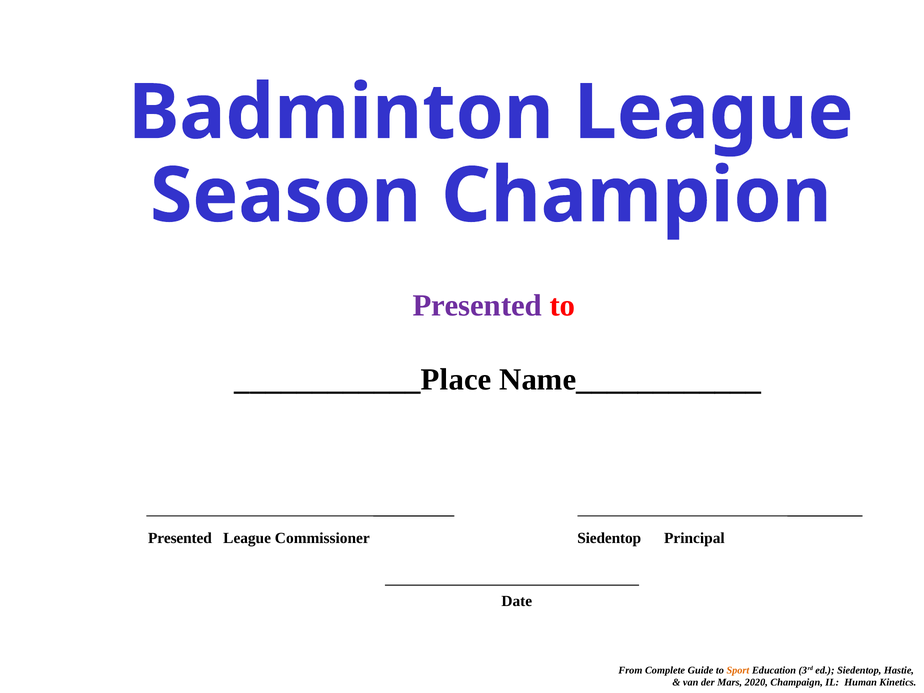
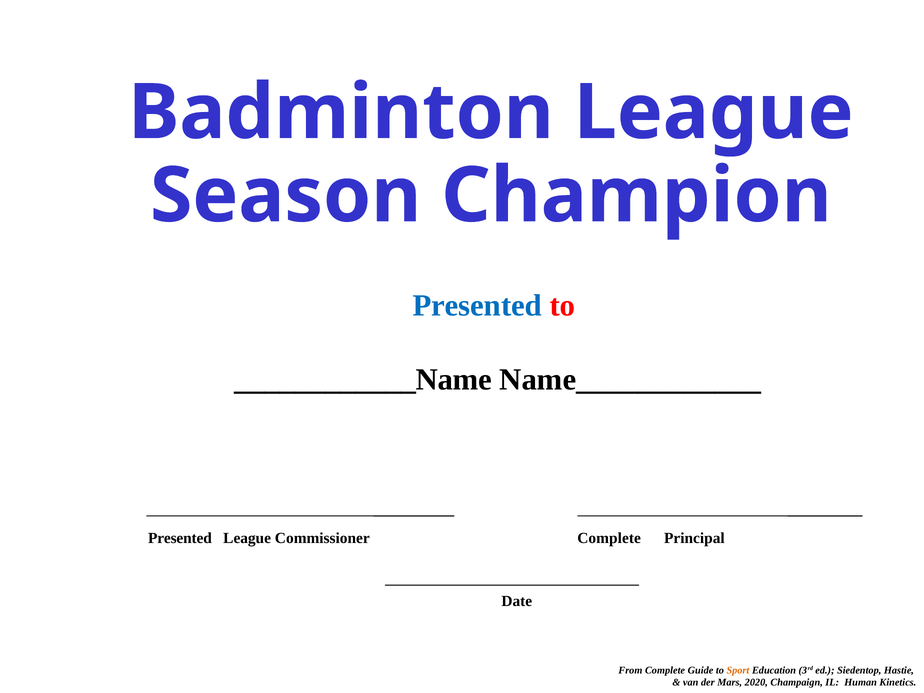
Presented colour: purple -> blue (477, 306)
____________Place: ____________Place -> ____________Name (363, 379)
Siedentop: Siedentop -> Complete (609, 538)
